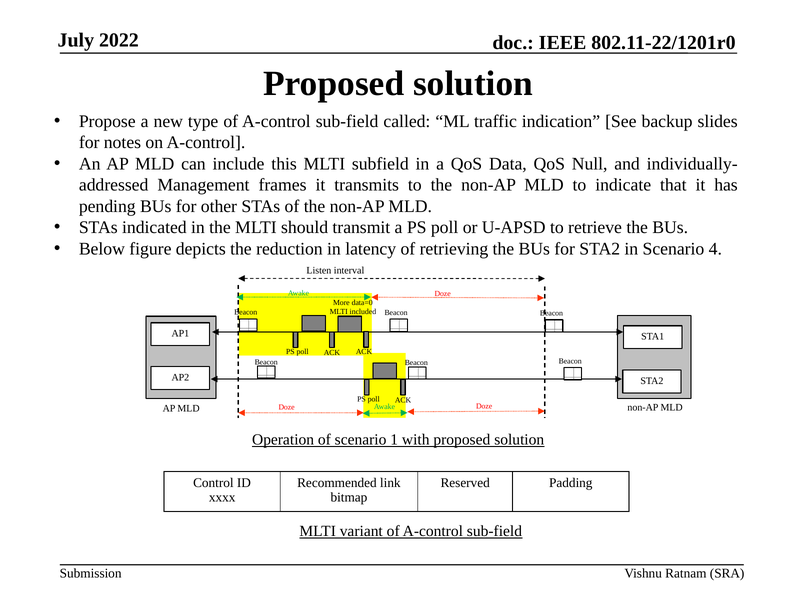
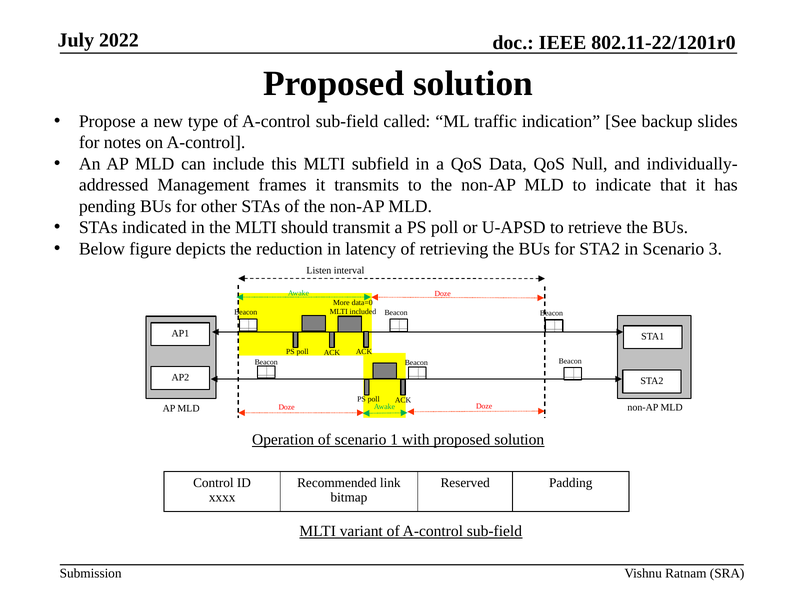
4: 4 -> 3 (715, 249)
